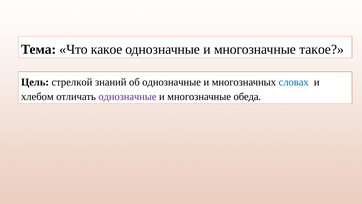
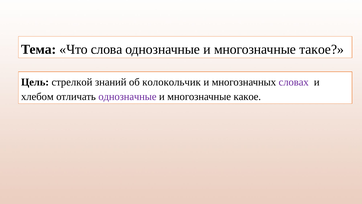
какое: какое -> слова (107, 49)
об однозначные: однозначные -> колокольчик (172, 82)
словах colour: blue -> purple (294, 82)
обеда: обеда -> какое (247, 96)
